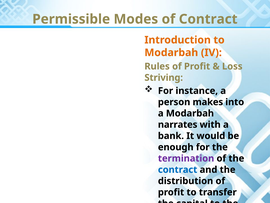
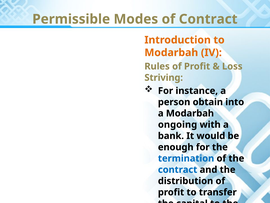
makes: makes -> obtain (208, 102)
narrates: narrates -> ongoing (178, 124)
termination colour: purple -> blue (186, 158)
